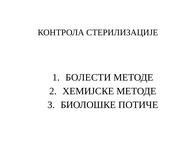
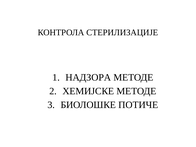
БОЛЕСТИ: БОЛЕСТИ -> НАДЗОРА (88, 77)
